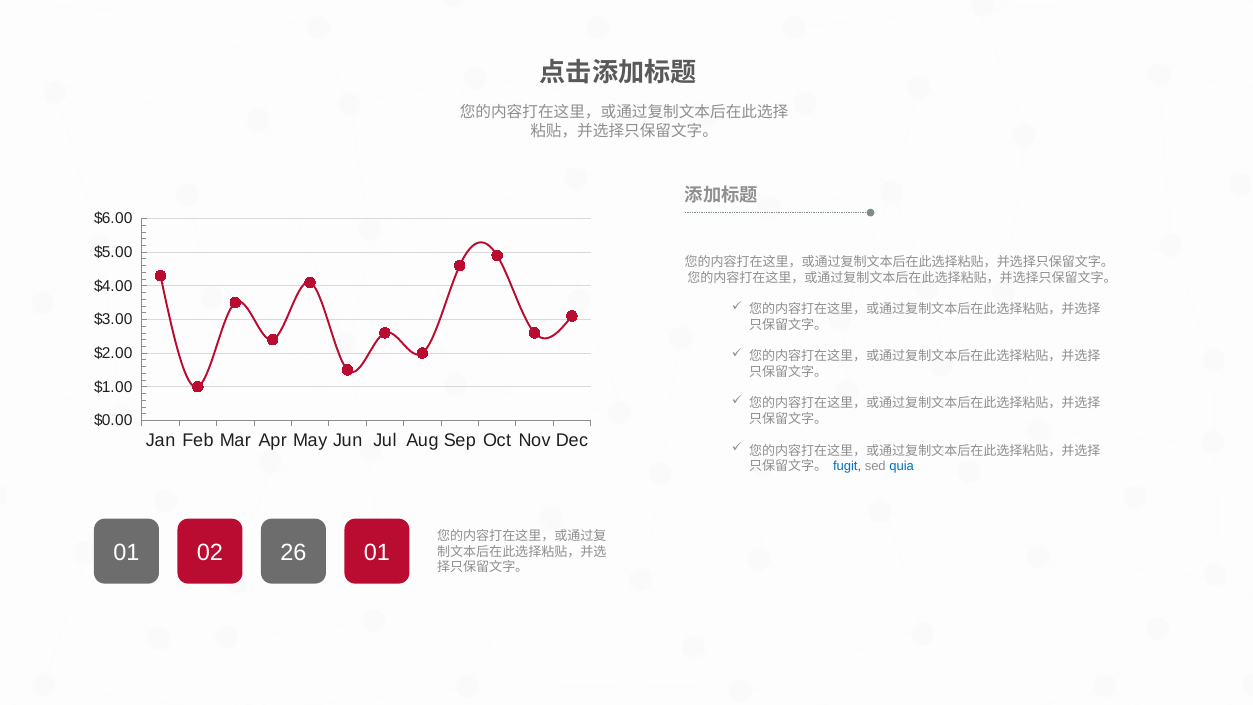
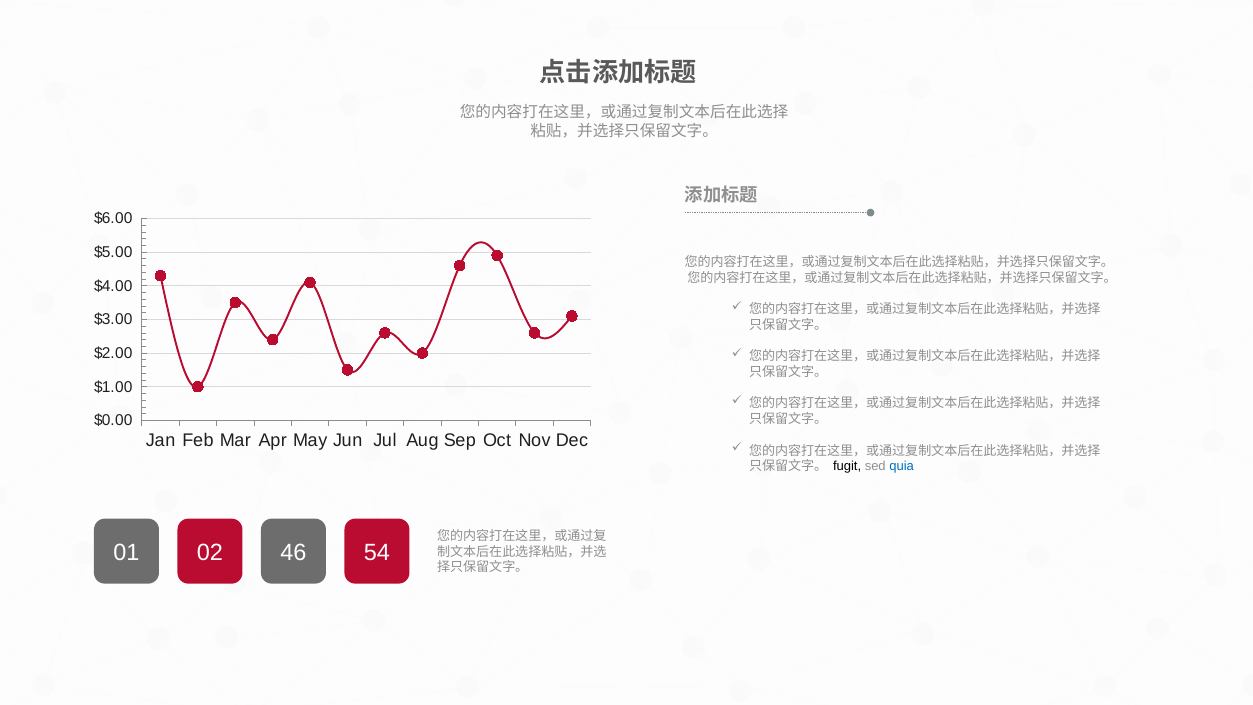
fugit colour: blue -> black (847, 466)
26: 26 -> 46 (293, 553)
01 01: 01 -> 54 (377, 553)
